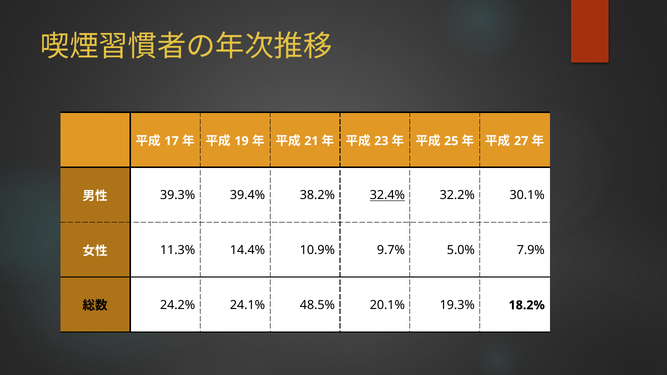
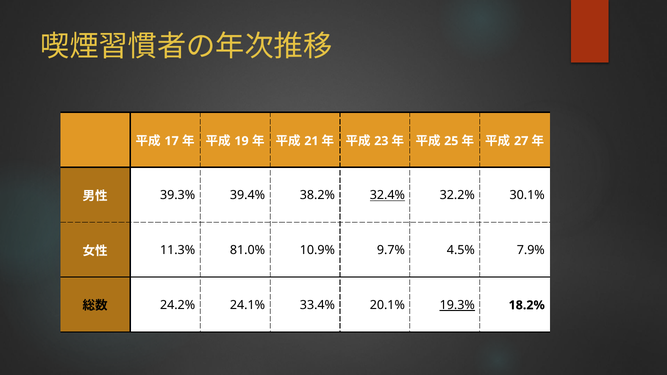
14.4%: 14.4% -> 81.0% (248, 250)
5.0%: 5.0% -> 4.5% (461, 250)
48.5%: 48.5% -> 33.4% (317, 305)
19.3% underline: none -> present (457, 305)
